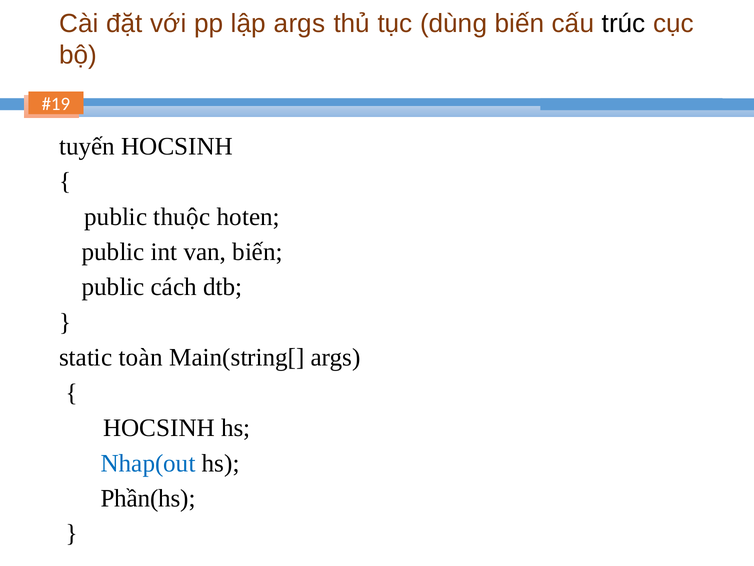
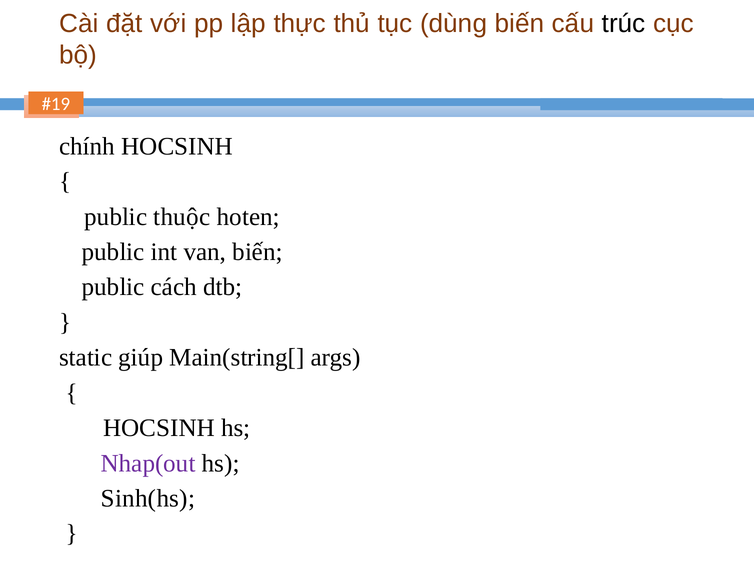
lập args: args -> thực (300, 24)
tuyến: tuyến -> chính (87, 146)
toàn: toàn -> giúp (141, 357)
Nhap(out colour: blue -> purple (148, 463)
Phần(hs: Phần(hs -> Sinh(hs (148, 498)
